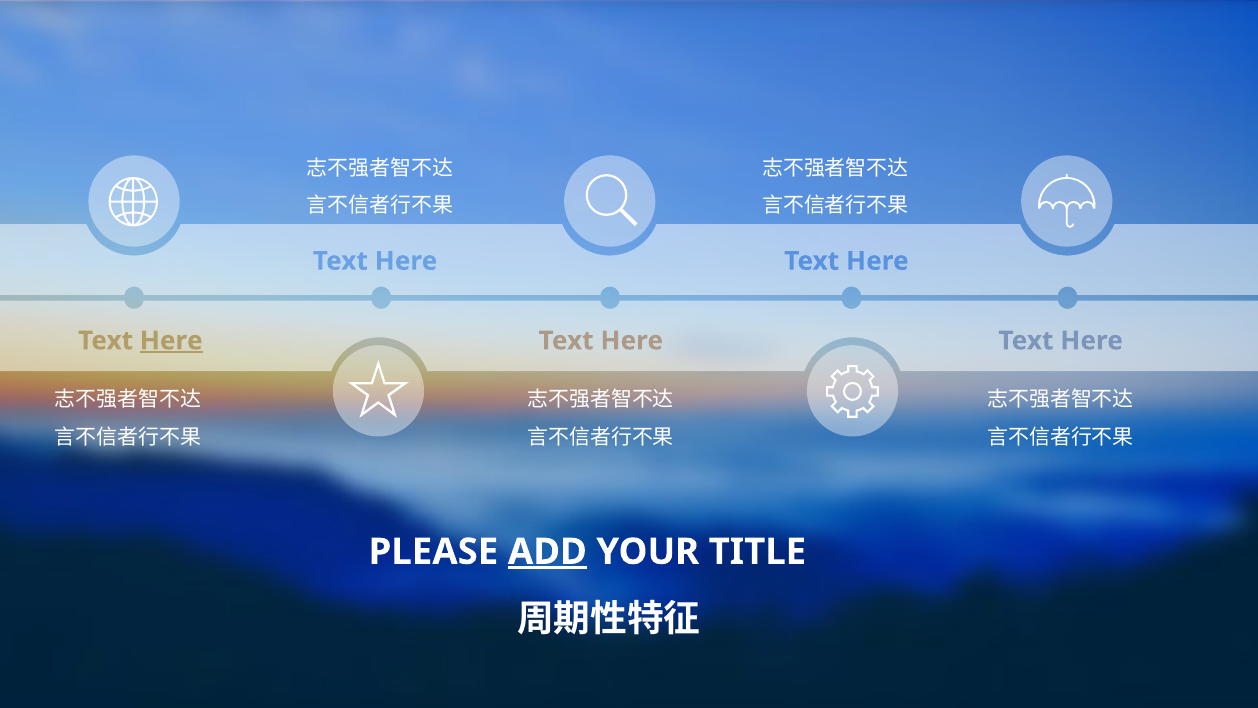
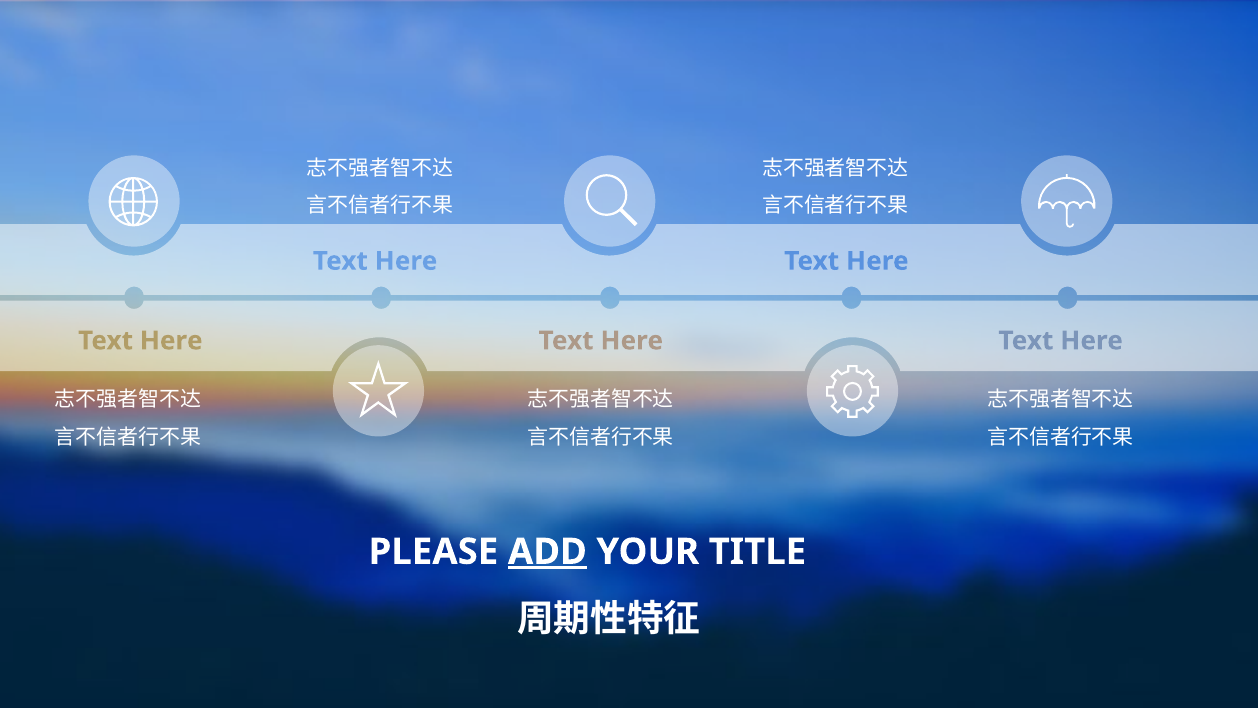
Here underline: present -> none (171, 341)
